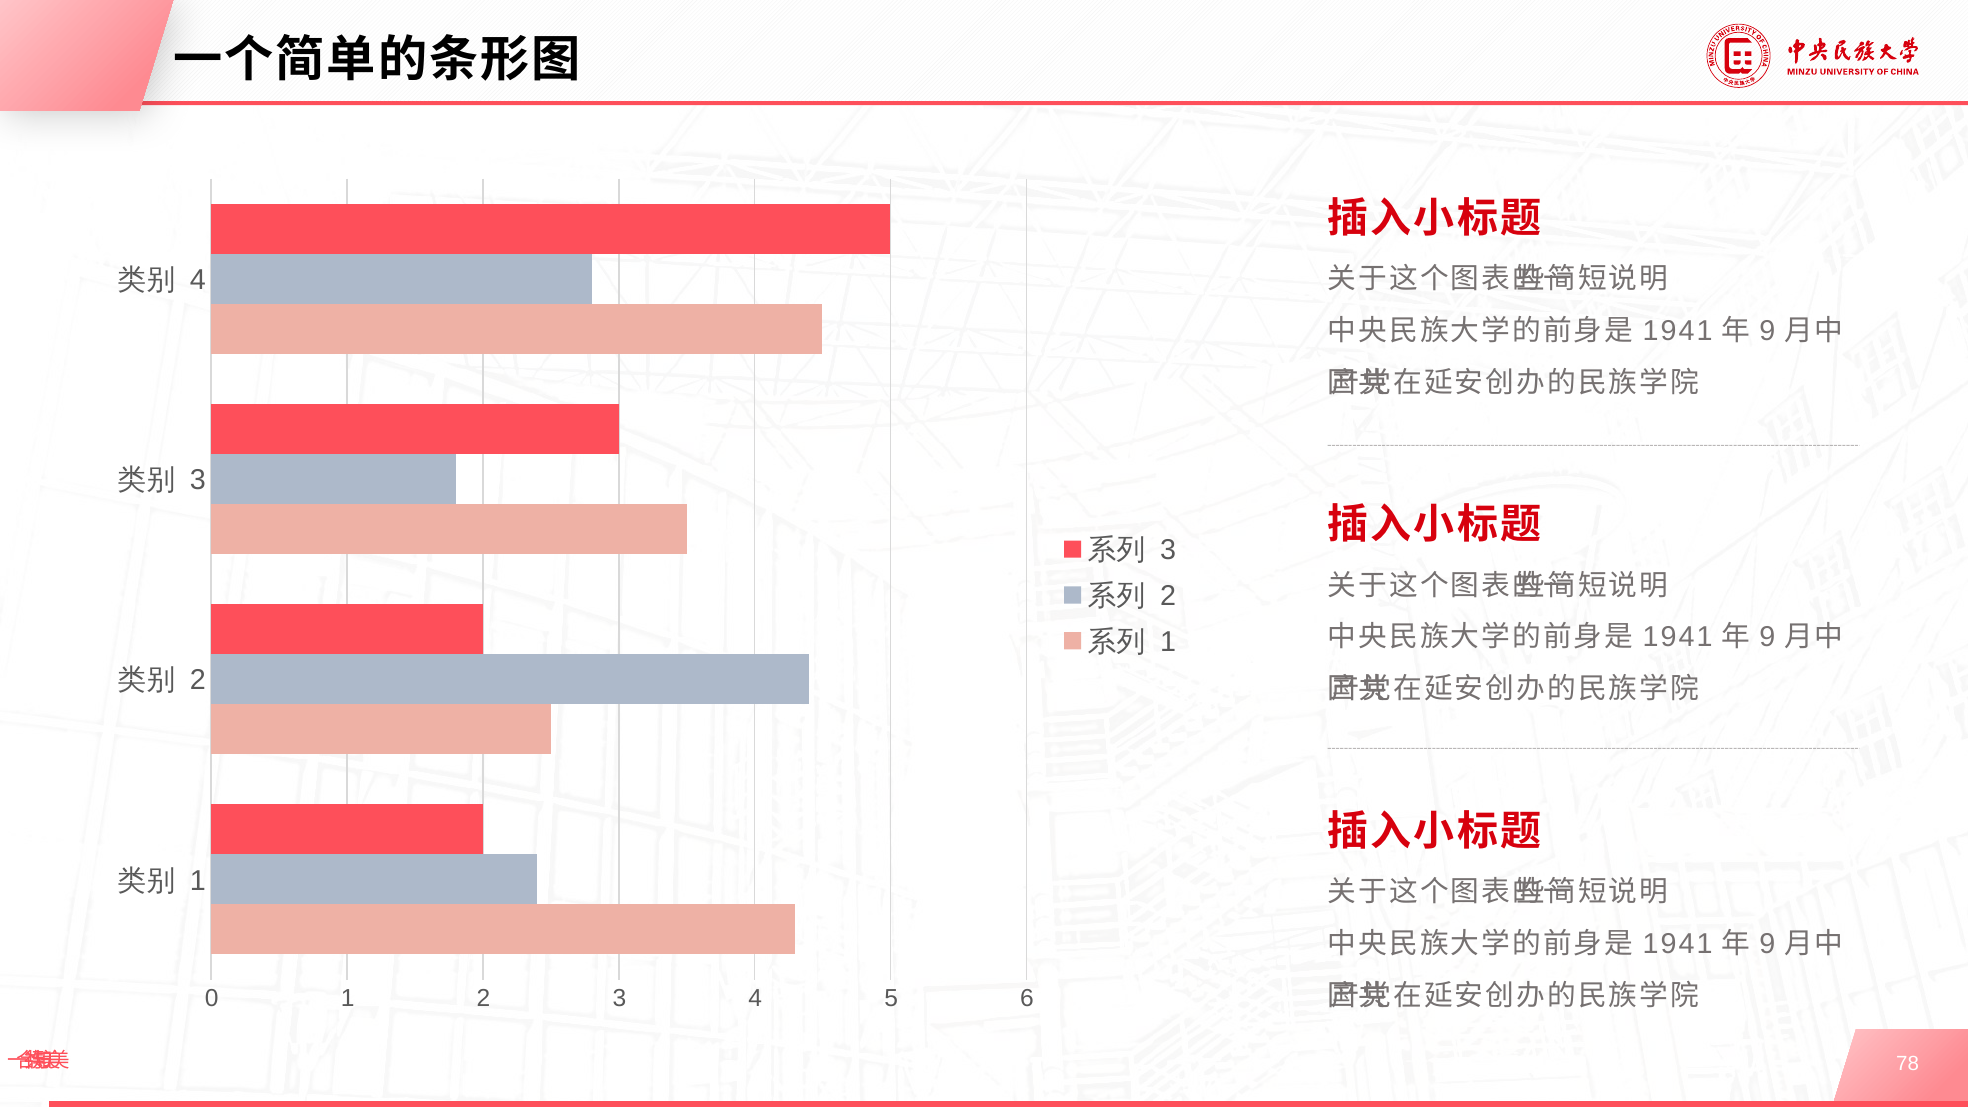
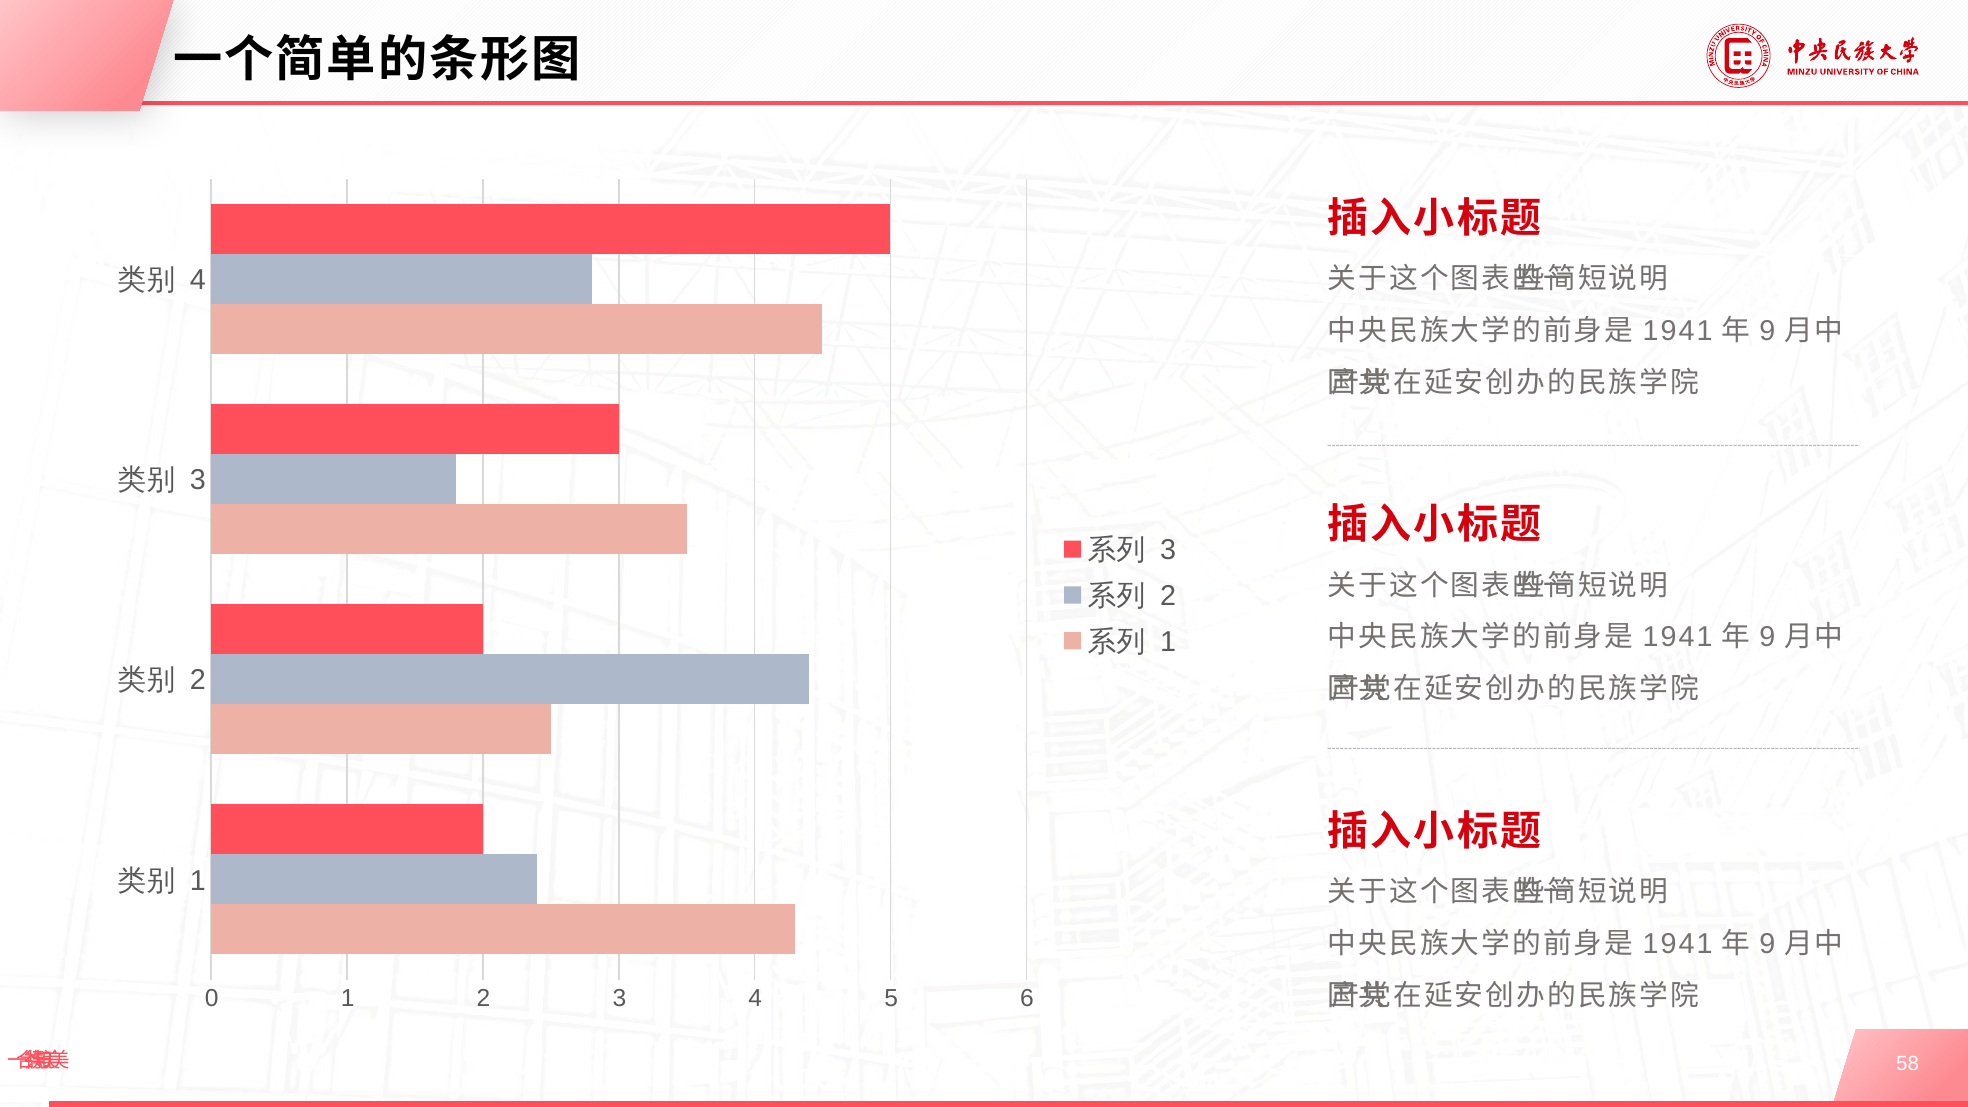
78: 78 -> 58 (1908, 1064)
